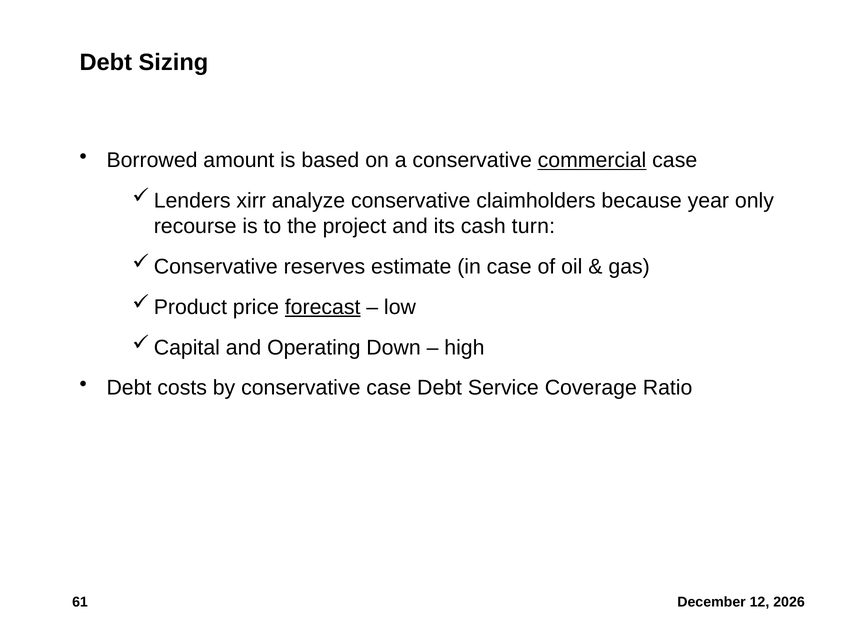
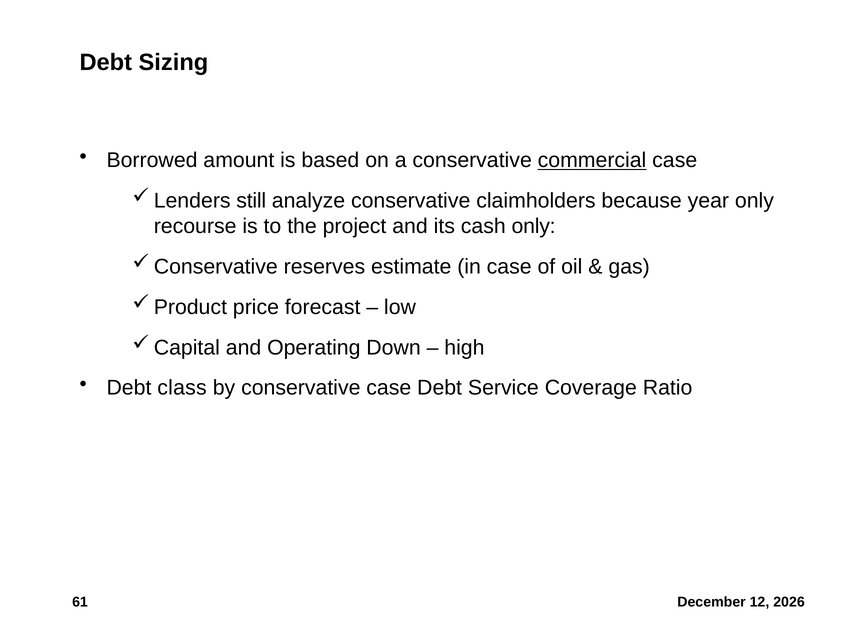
xirr: xirr -> still (251, 201)
cash turn: turn -> only (534, 226)
forecast underline: present -> none (323, 307)
costs: costs -> class (182, 388)
